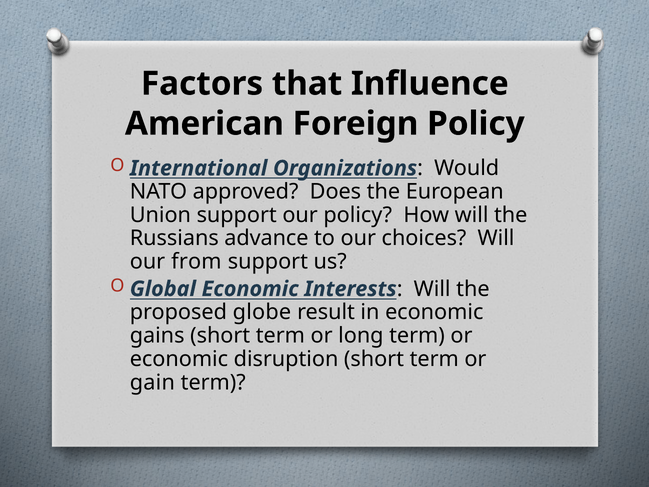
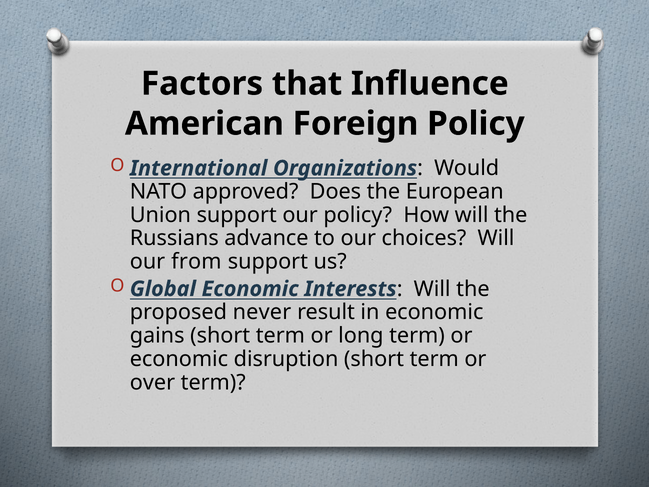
globe: globe -> never (262, 312)
gain: gain -> over (152, 382)
